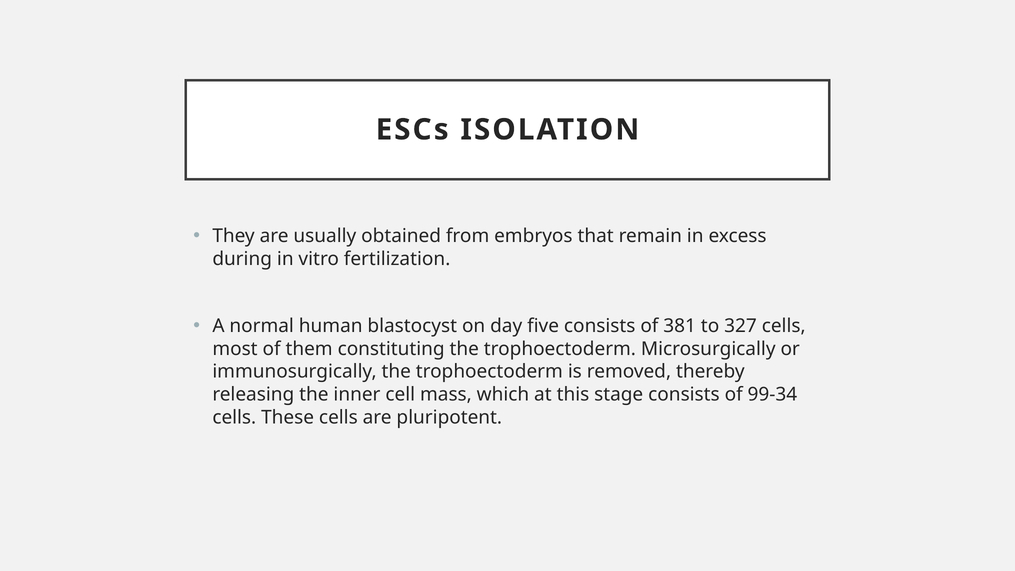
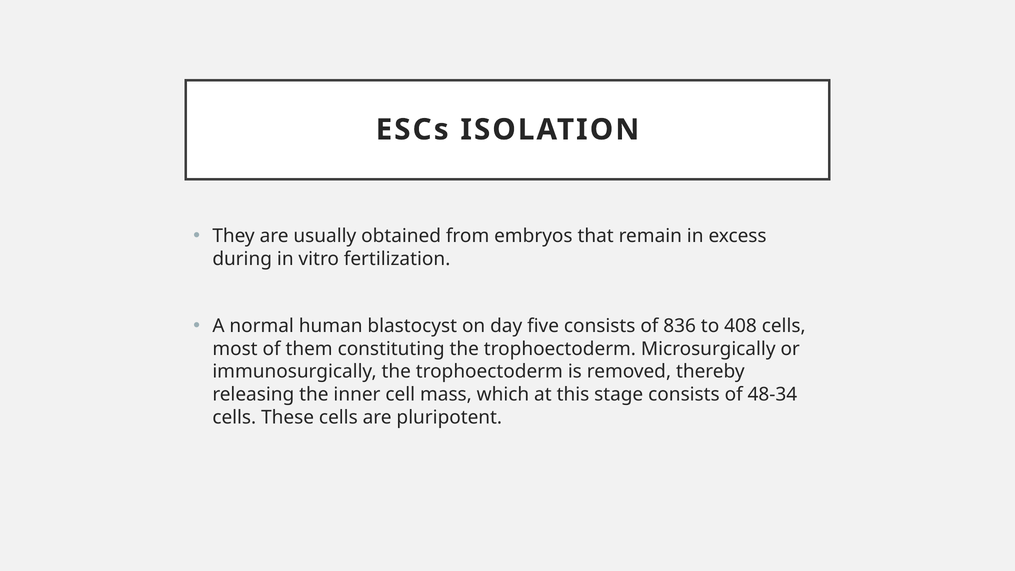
381: 381 -> 836 (680, 326)
327: 327 -> 408 (741, 326)
99-34: 99-34 -> 48-34 (772, 394)
